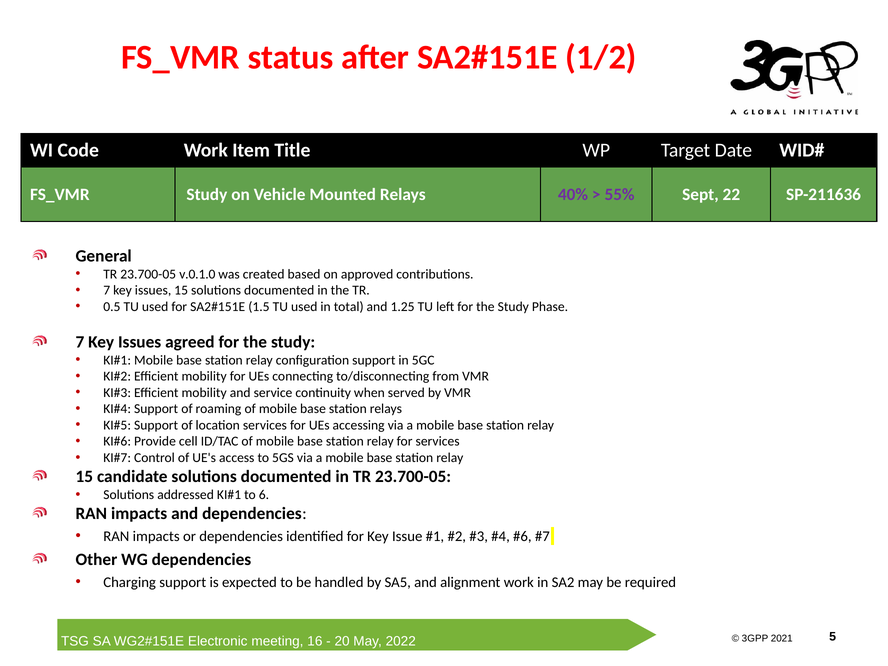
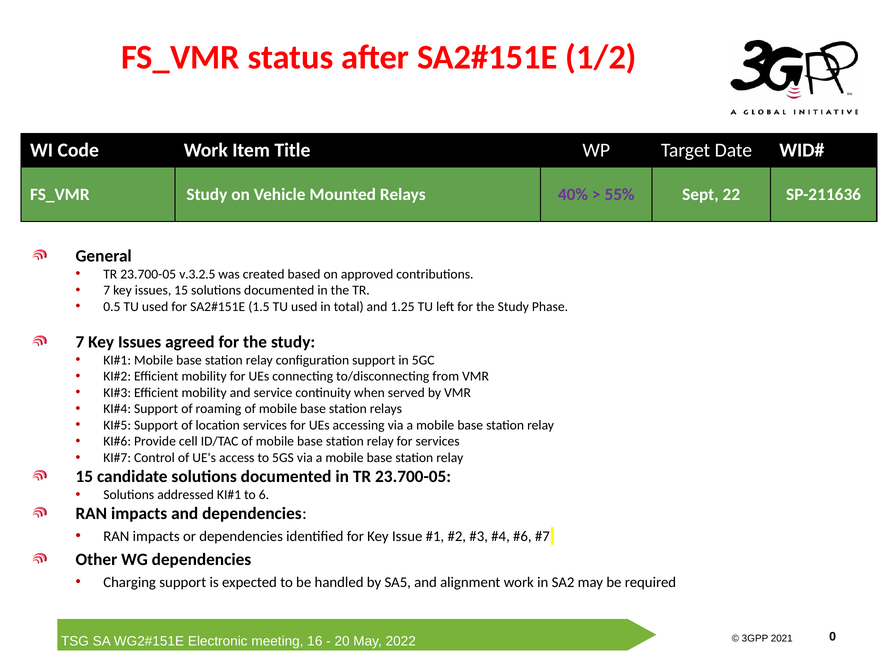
v.0.1.0: v.0.1.0 -> v.3.2.5 (197, 274)
5: 5 -> 0 (833, 637)
